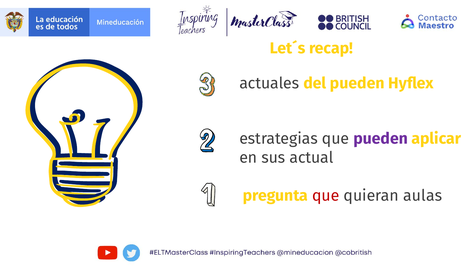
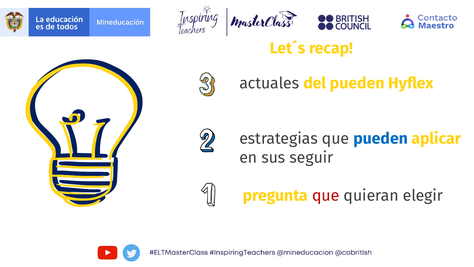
pueden colour: purple -> blue (381, 138)
actual: actual -> seguir (311, 157)
aulas: aulas -> elegir (423, 195)
